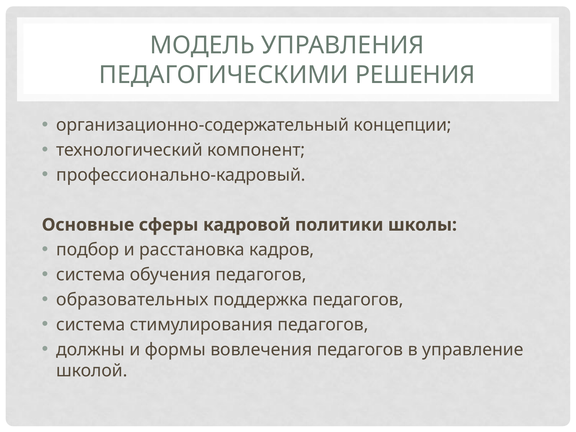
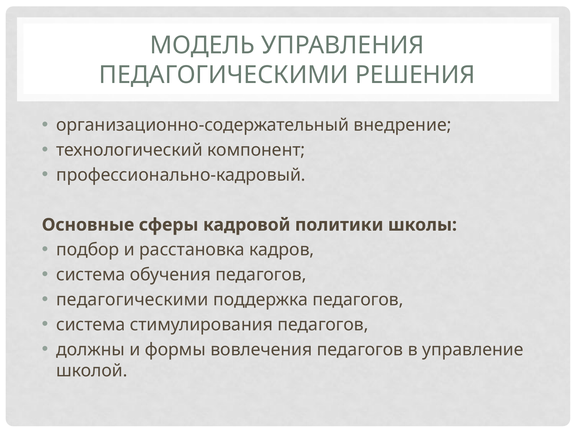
концепции: концепции -> внедрение (403, 125)
образовательных: образовательных -> педагогическими (132, 300)
